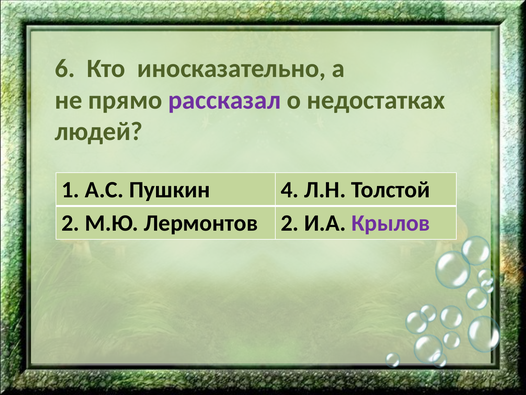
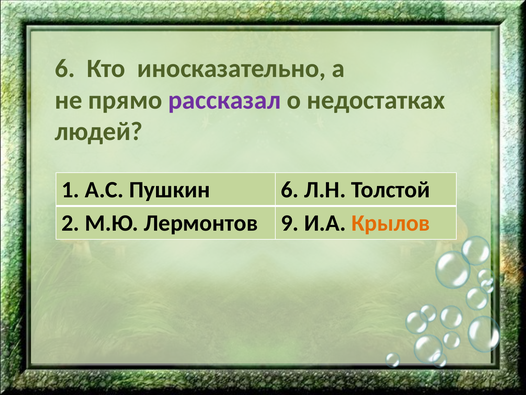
Пушкин 4: 4 -> 6 (290, 190)
Лермонтов 2: 2 -> 9 (290, 223)
Крылов colour: purple -> orange (391, 223)
